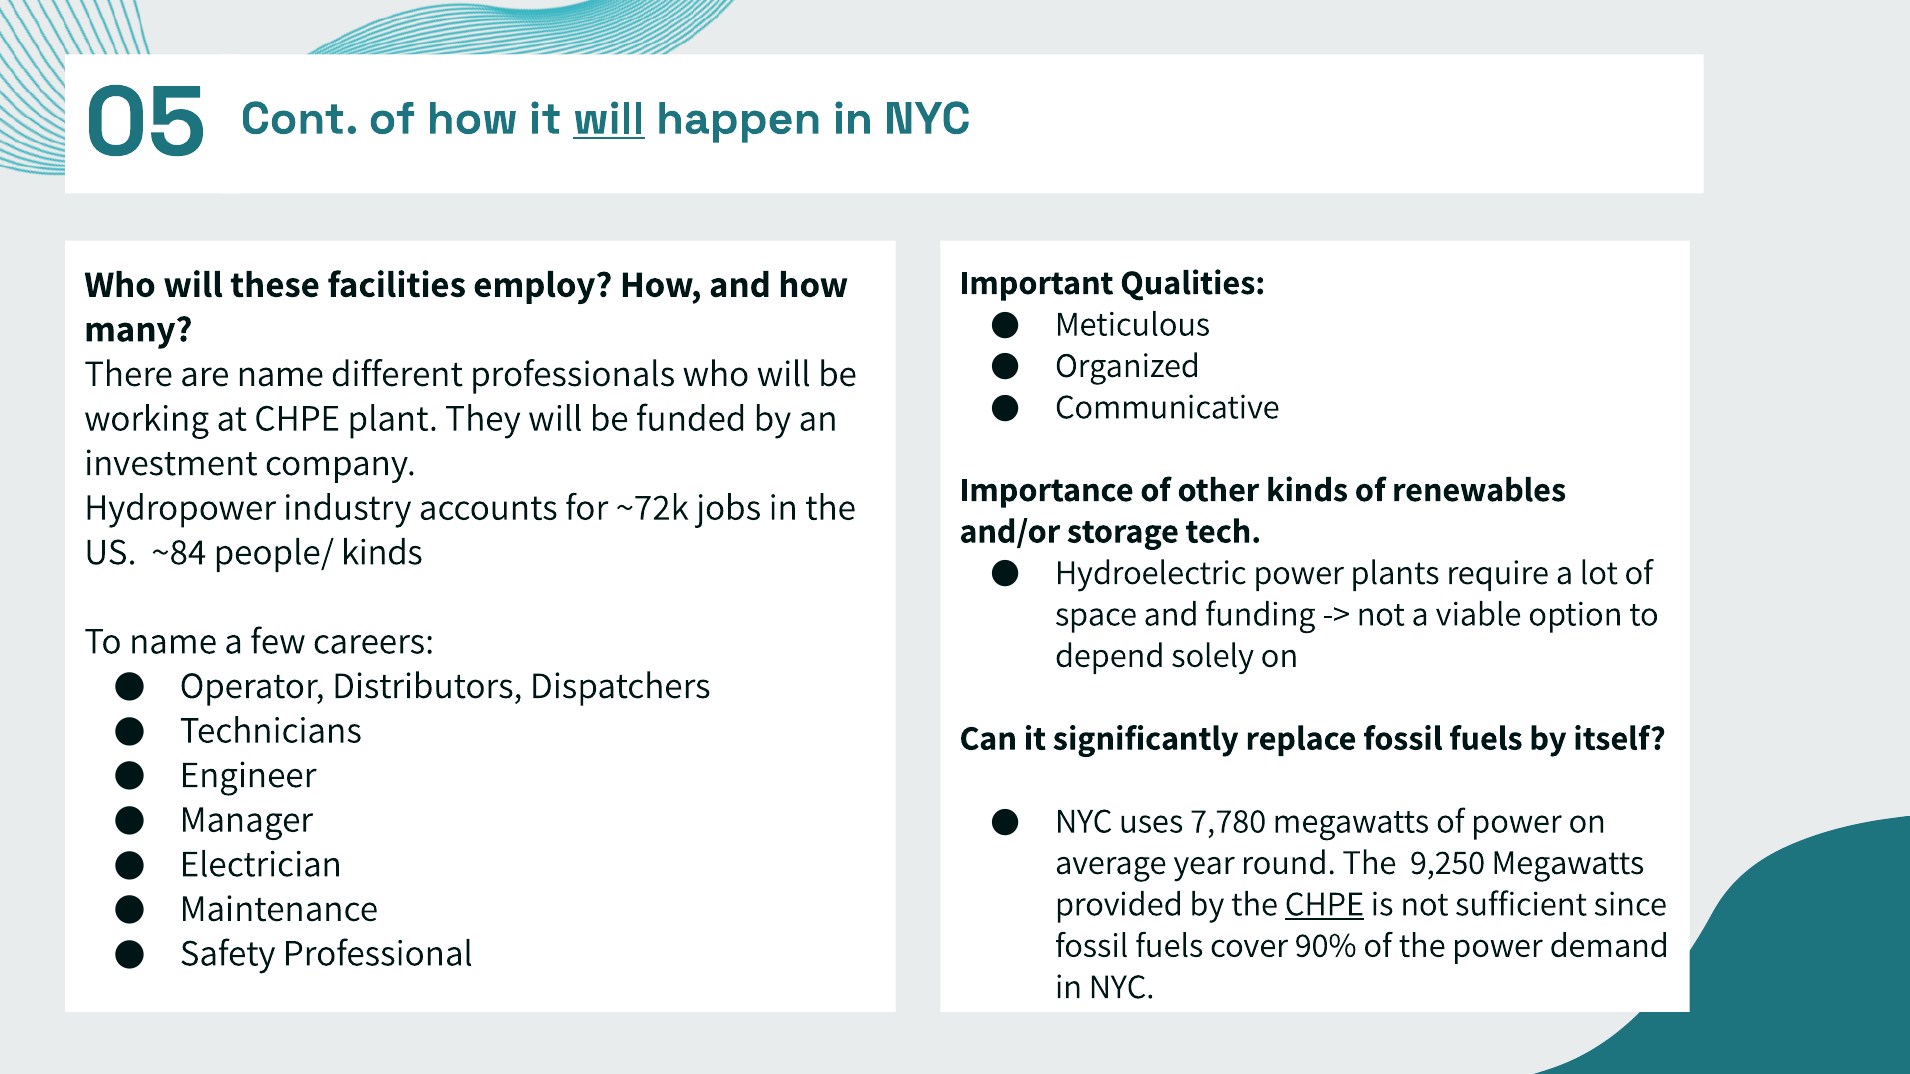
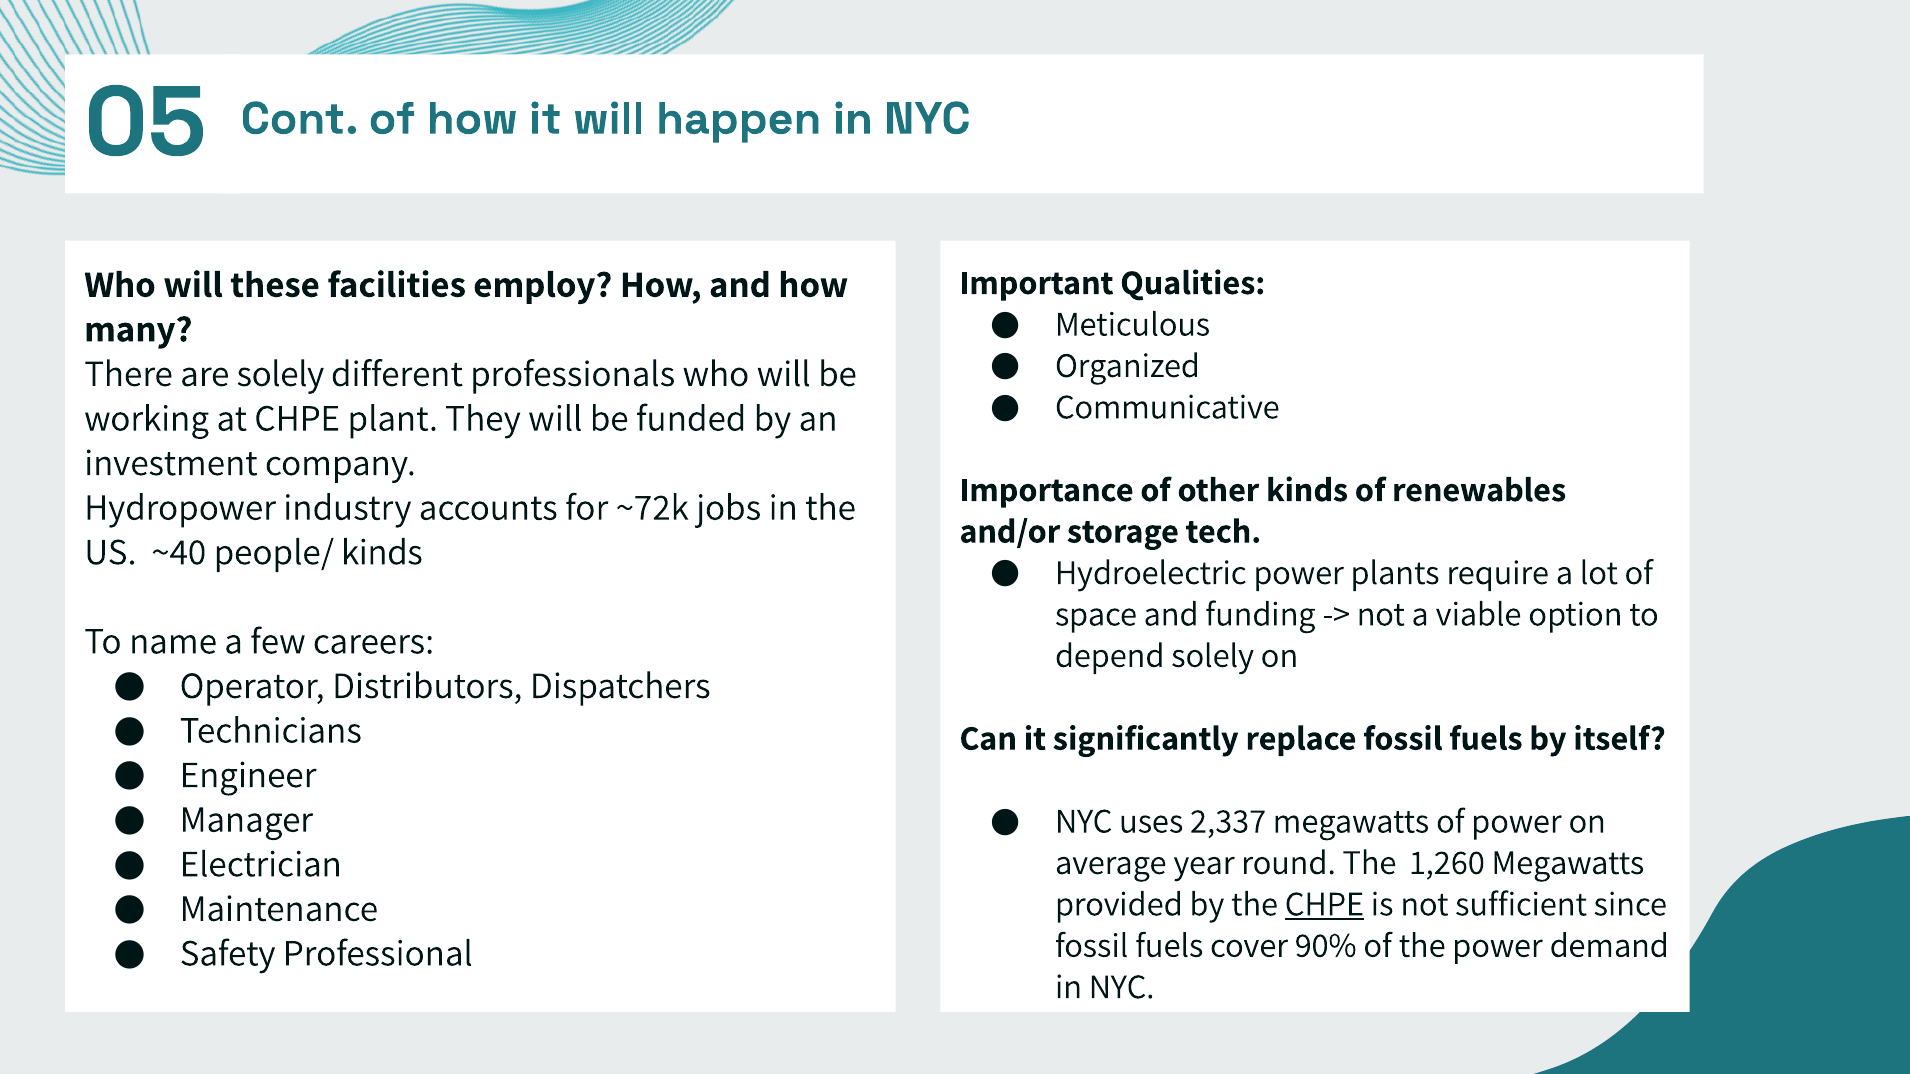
will underline: present -> none (609, 119)
are name: name -> solely (280, 374)
~84: ~84 -> ~40 (179, 552)
7,780: 7,780 -> 2,337 (1228, 821)
9,250: 9,250 -> 1,260 (1447, 863)
